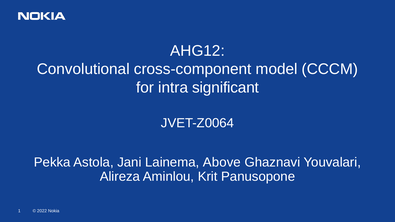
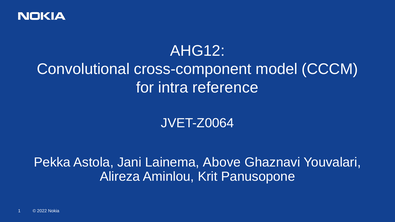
significant: significant -> reference (225, 88)
